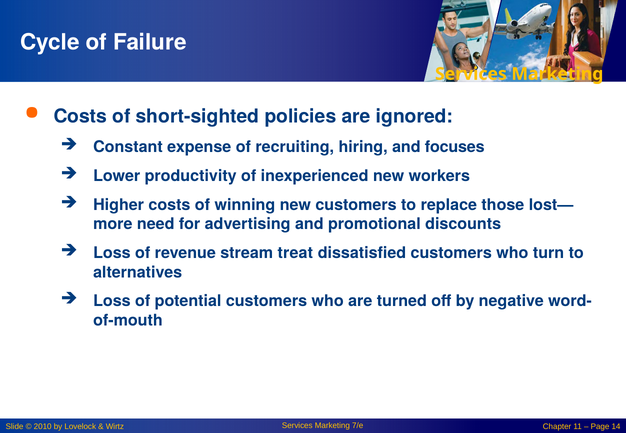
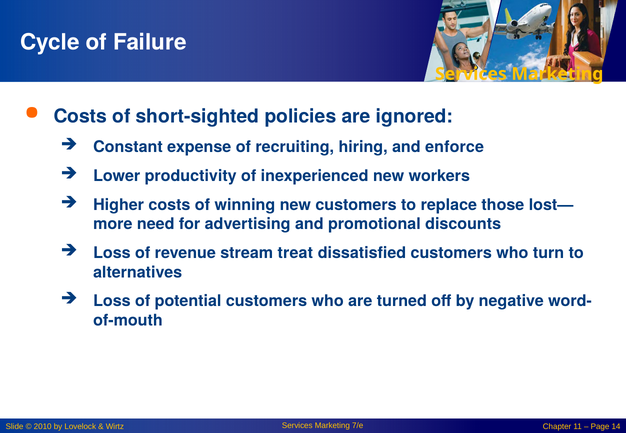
focuses: focuses -> enforce (455, 147)
